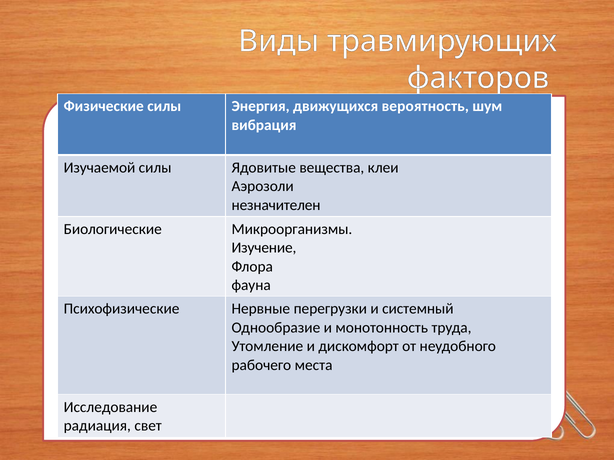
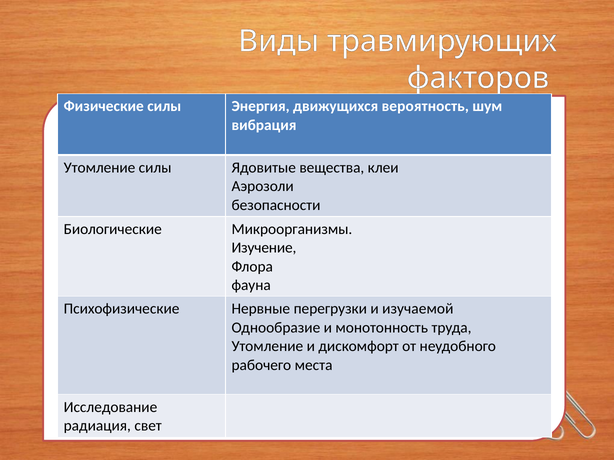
Изучаемой: Изучаемой -> Утомление (99, 168)
незначителен: незначителен -> безопасности (276, 205)
системный: системный -> изучаемой (418, 309)
